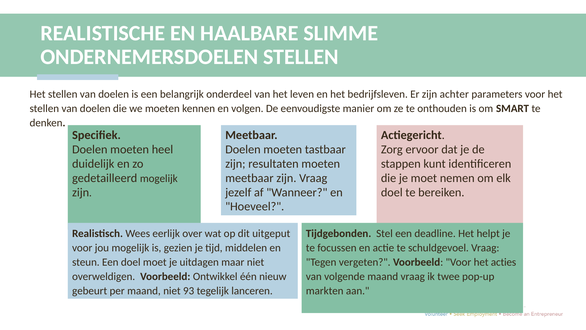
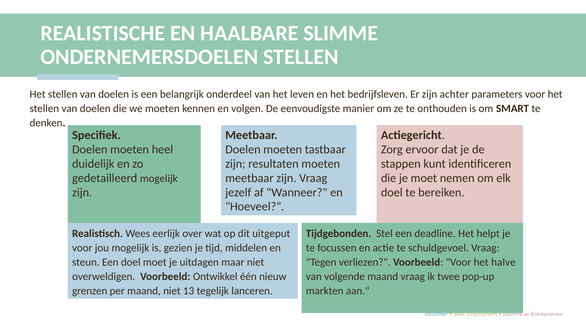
vergeten: vergeten -> verliezen (365, 262)
acties: acties -> halve (503, 262)
gebeurt: gebeurt -> grenzen (90, 290)
93: 93 -> 13 (189, 290)
